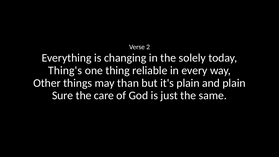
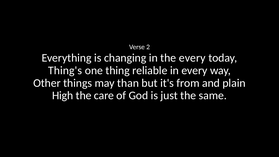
the solely: solely -> every (192, 58)
it's plain: plain -> from (188, 83)
Sure: Sure -> High (63, 96)
